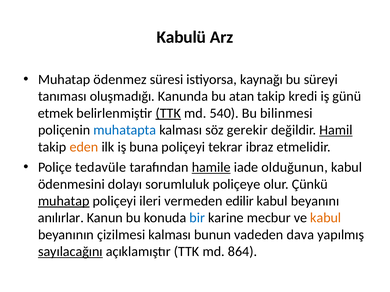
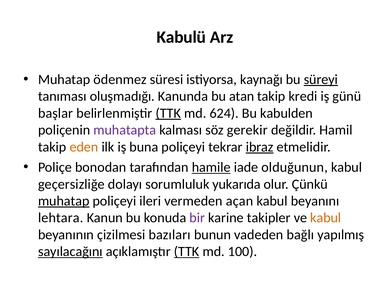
süreyi underline: none -> present (321, 80)
etmek: etmek -> başlar (56, 113)
540: 540 -> 624 (224, 113)
bilinmesi: bilinmesi -> kabulden (286, 113)
muhatapta colour: blue -> purple (125, 130)
Hamil underline: present -> none (336, 130)
ibraz underline: none -> present (260, 147)
tedavüle: tedavüle -> bonodan (101, 168)
ödenmesini: ödenmesini -> geçersizliğe (71, 184)
poliçeye: poliçeye -> yukarıda (237, 184)
edilir: edilir -> açan (240, 201)
anılırlar: anılırlar -> lehtara (61, 218)
bir colour: blue -> purple (197, 218)
mecbur: mecbur -> takipler (269, 218)
çizilmesi kalması: kalması -> bazıları (170, 235)
dava: dava -> bağlı (300, 235)
TTK underline: none -> present (187, 252)
864: 864 -> 100 (243, 252)
